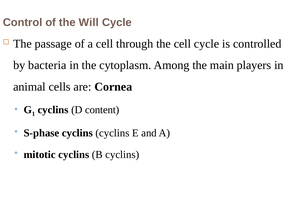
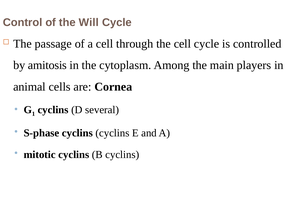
bacteria: bacteria -> amitosis (47, 65)
content: content -> several (102, 110)
